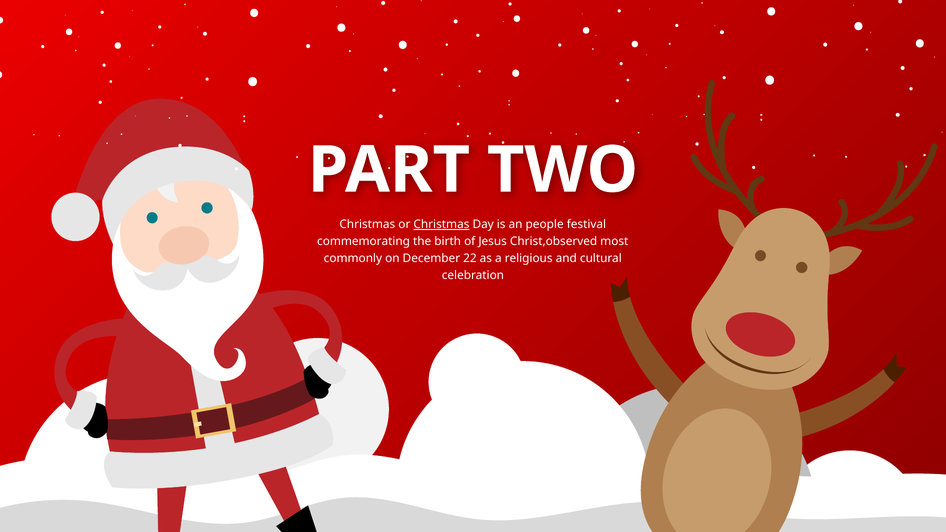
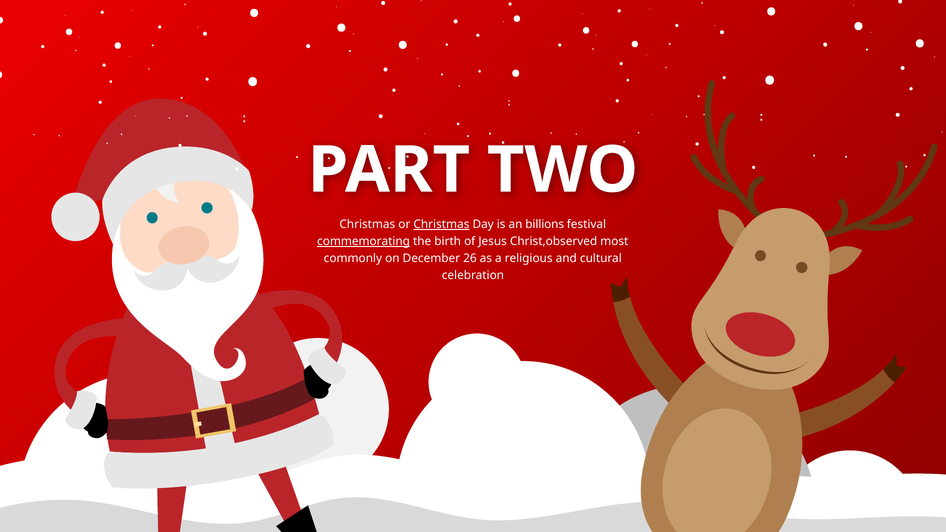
people: people -> billions (545, 224)
commemorating underline: none -> present (364, 241)
22: 22 -> 26 (470, 258)
